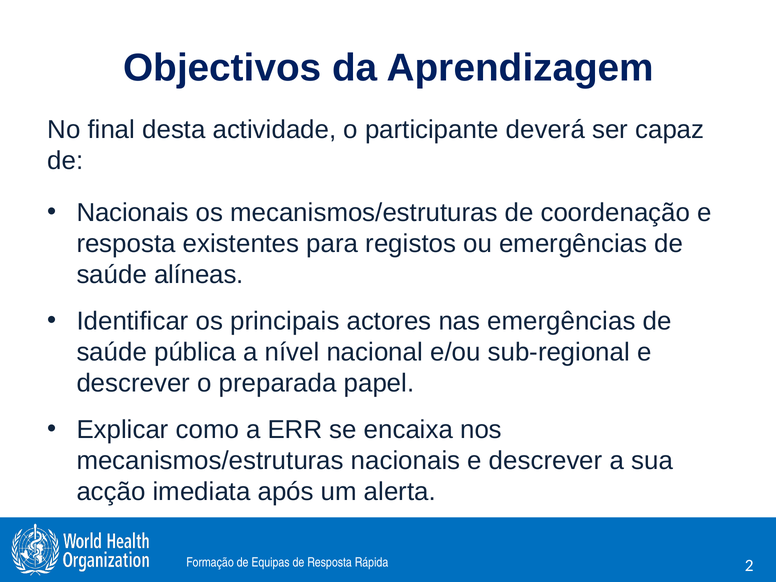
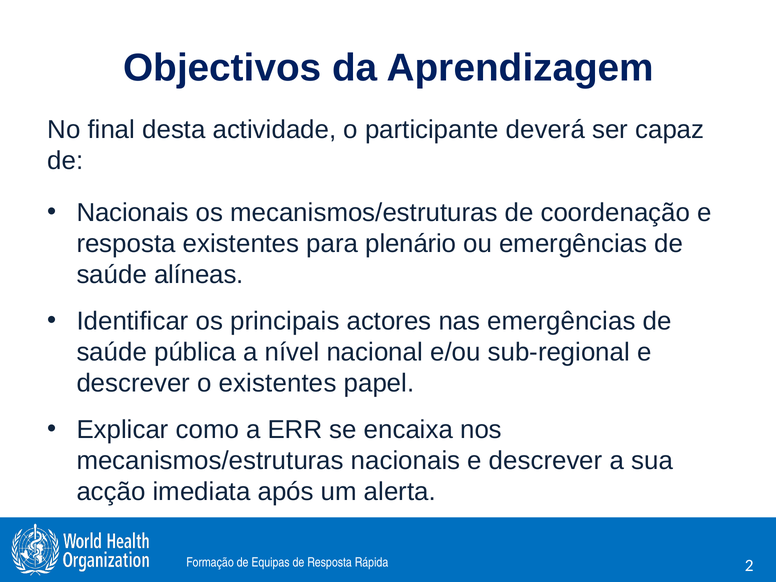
registos: registos -> plenário (411, 244)
o preparada: preparada -> existentes (278, 383)
